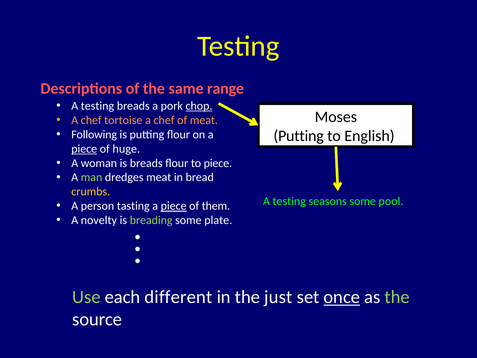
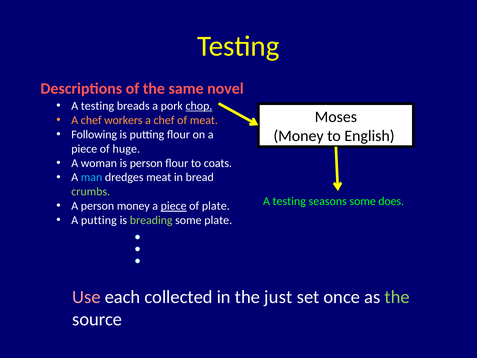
range: range -> novel (225, 89)
tortoise: tortoise -> workers (123, 120)
Putting: Putting -> Money (299, 136)
piece underline: present -> none (84, 149)
is breads: breads -> person (146, 163)
to piece: piece -> coats (218, 163)
man colour: light green -> light blue (92, 177)
crumbs colour: yellow -> light green (91, 192)
pool: pool -> does (391, 201)
person tasting: tasting -> money (133, 206)
of them: them -> plate (216, 206)
A novelty: novelty -> putting (99, 220)
Use colour: light green -> pink (86, 297)
different: different -> collected (179, 297)
once underline: present -> none (342, 297)
